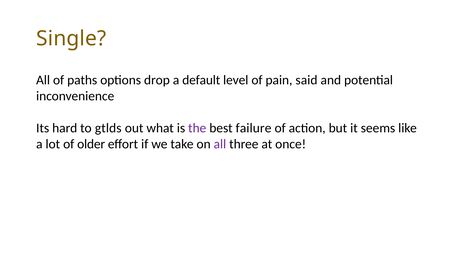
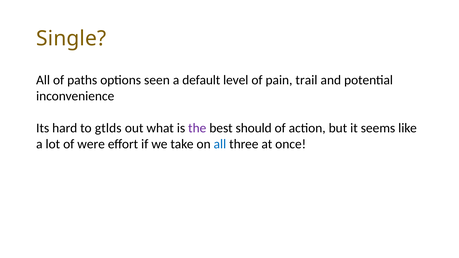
drop: drop -> seen (157, 80)
said: said -> trail (306, 80)
failure: failure -> should (254, 128)
older: older -> were (91, 144)
all colour: purple -> blue (220, 144)
